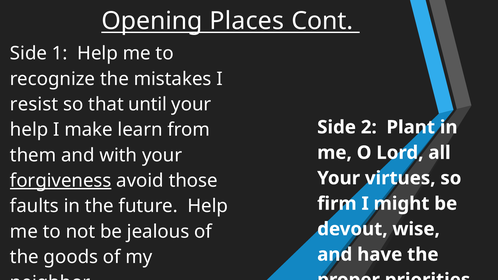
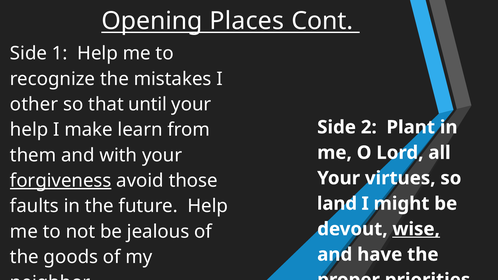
resist: resist -> other (34, 104)
firm: firm -> land (337, 204)
wise underline: none -> present (416, 229)
